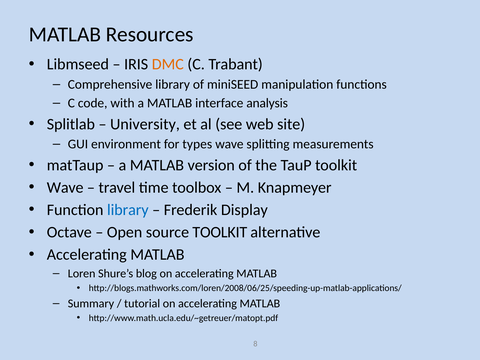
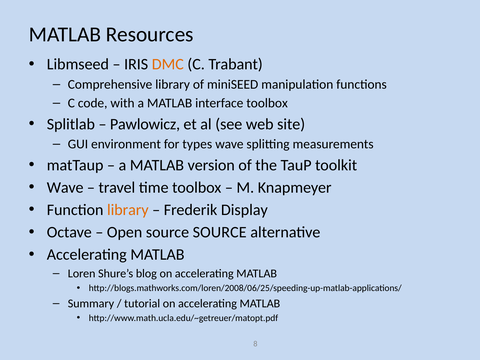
interface analysis: analysis -> toolbox (267, 103)
University: University -> Pawlowicz (145, 124)
library colour: blue -> orange (128, 210)
source TOOLKIT: TOOLKIT -> SOURCE (220, 232)
